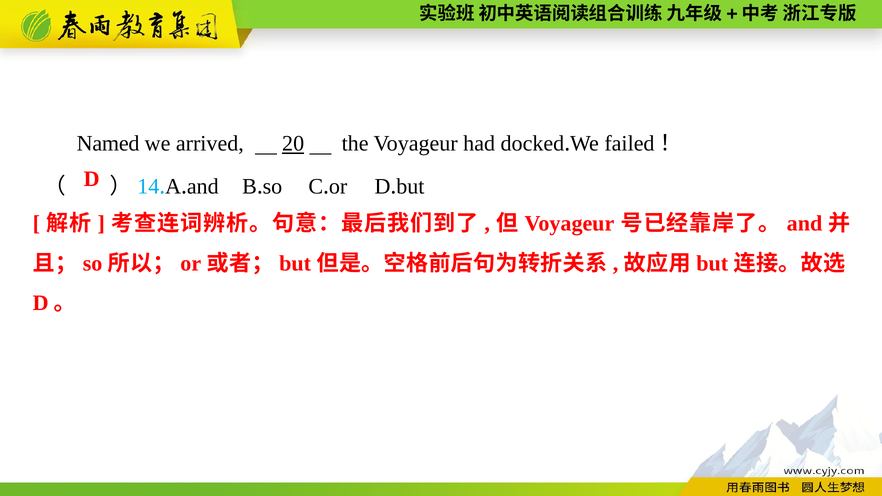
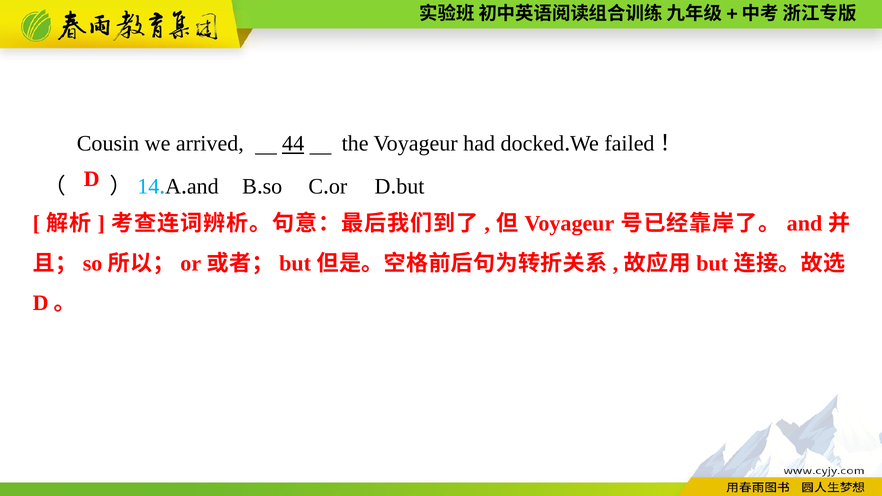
Named: Named -> Cousin (108, 144)
20: 20 -> 44 (293, 144)
